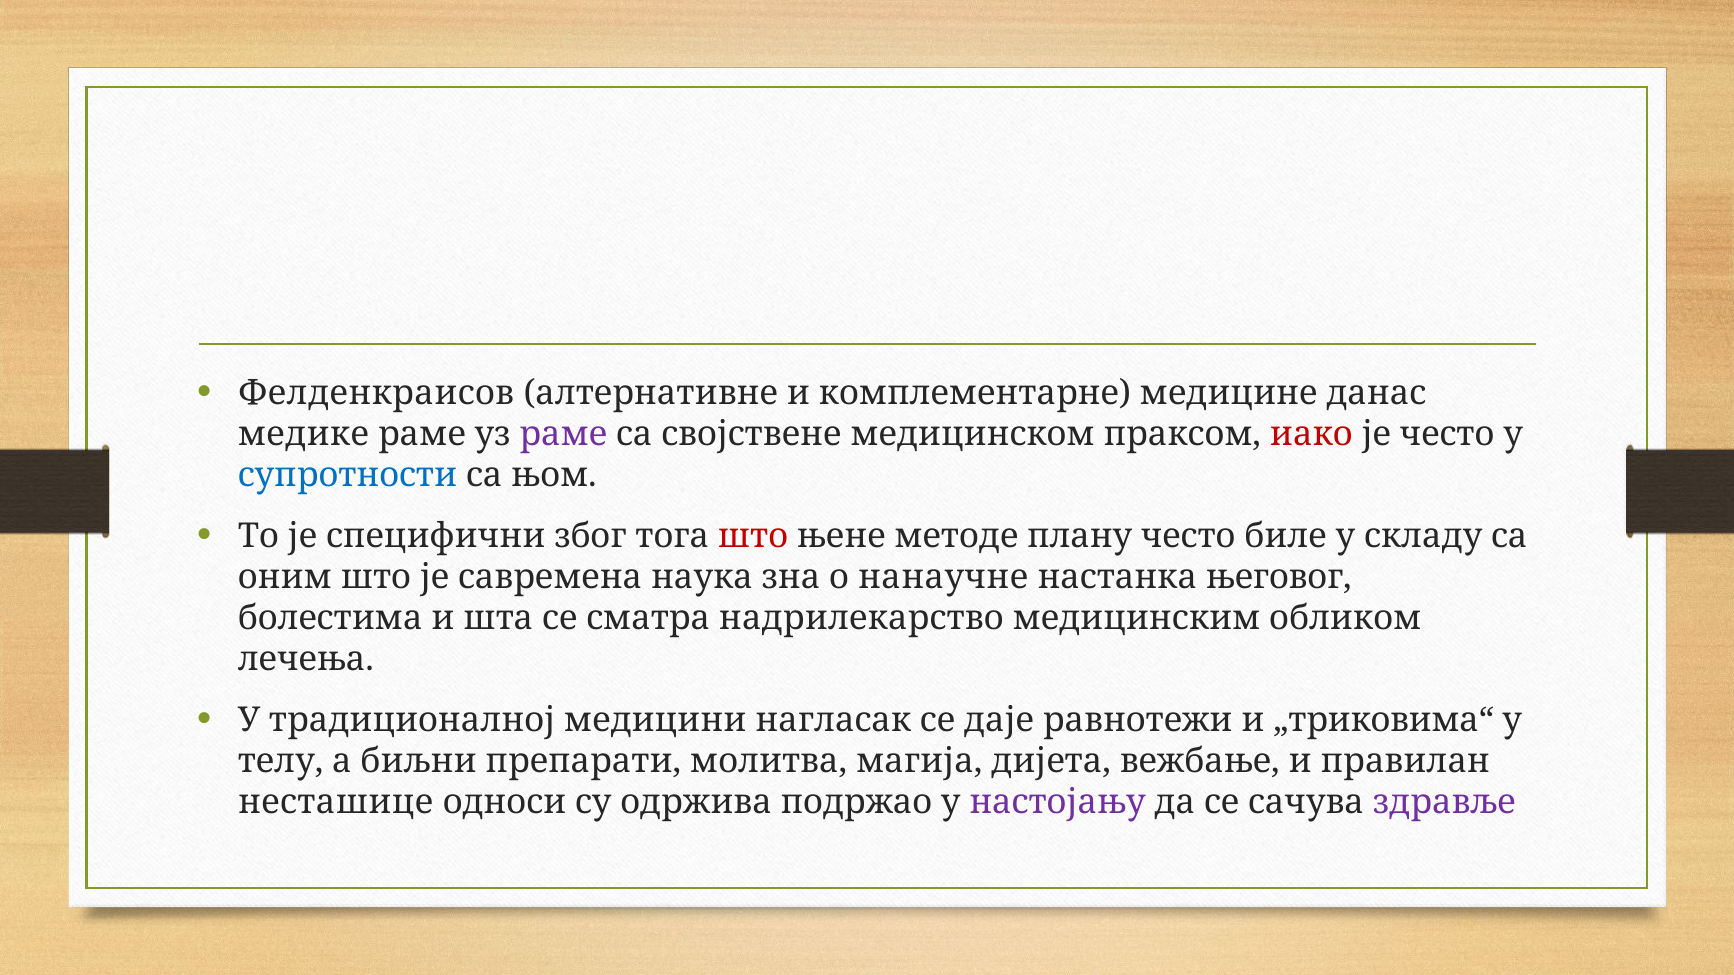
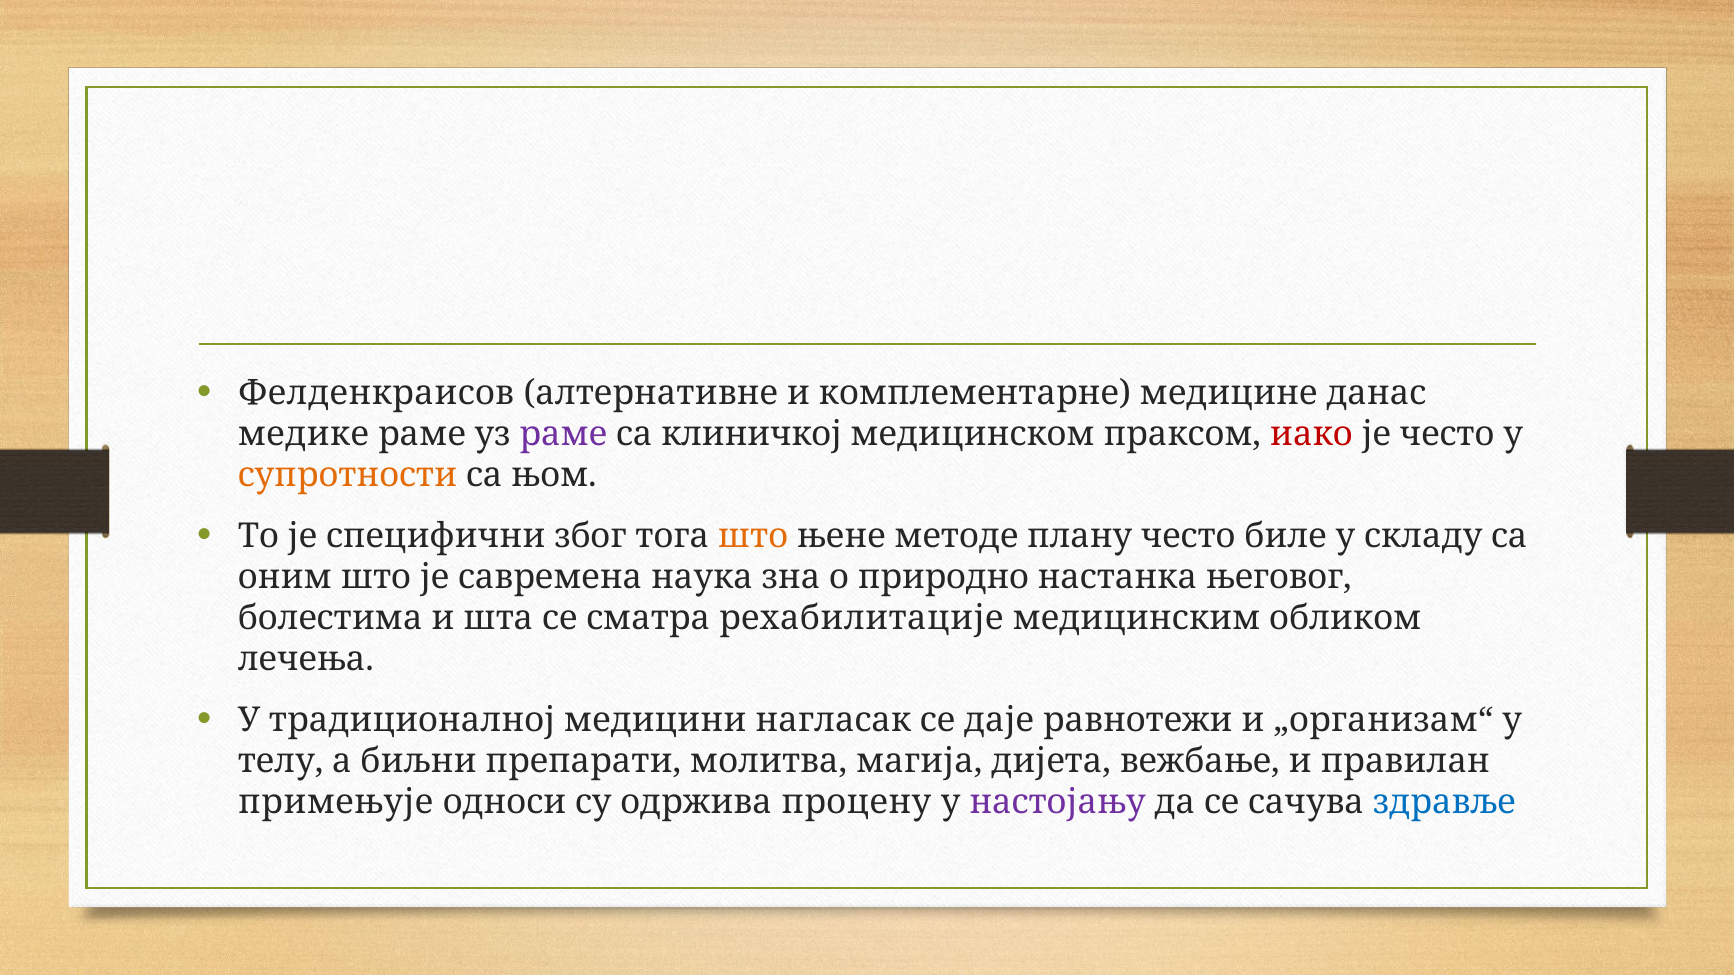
својствене: својствене -> клиничкој (751, 434)
супротности colour: blue -> orange (348, 475)
што colour: red -> orange (753, 536)
нанаучне: нанаучне -> природно (943, 577)
надрилекарство: надрилекарство -> рехабилитације (861, 618)
„триковима“: „триковима“ -> „организам“ (1383, 720)
несташице: несташице -> примењује (336, 803)
подржао: подржао -> процену (856, 803)
здравље colour: purple -> blue (1444, 803)
